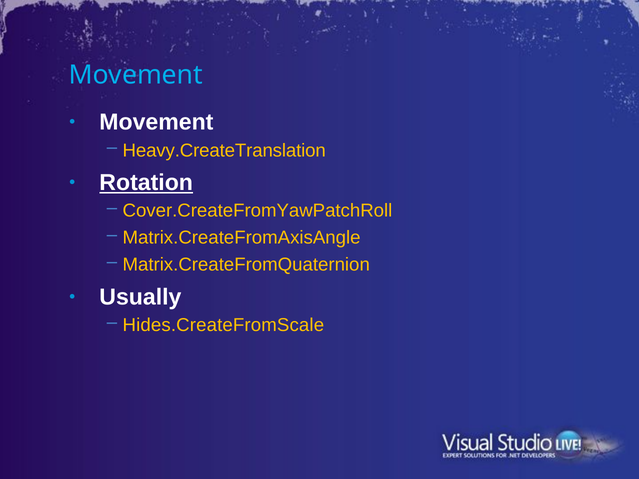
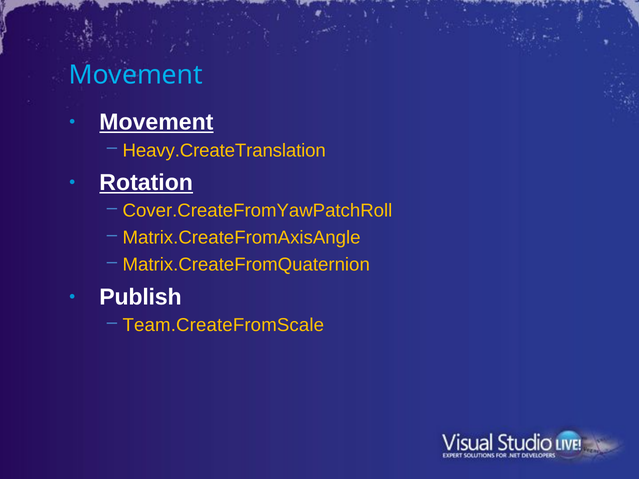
Movement underline: none -> present (156, 122)
Usually: Usually -> Publish (140, 297)
Hides.CreateFromScale: Hides.CreateFromScale -> Team.CreateFromScale (223, 325)
